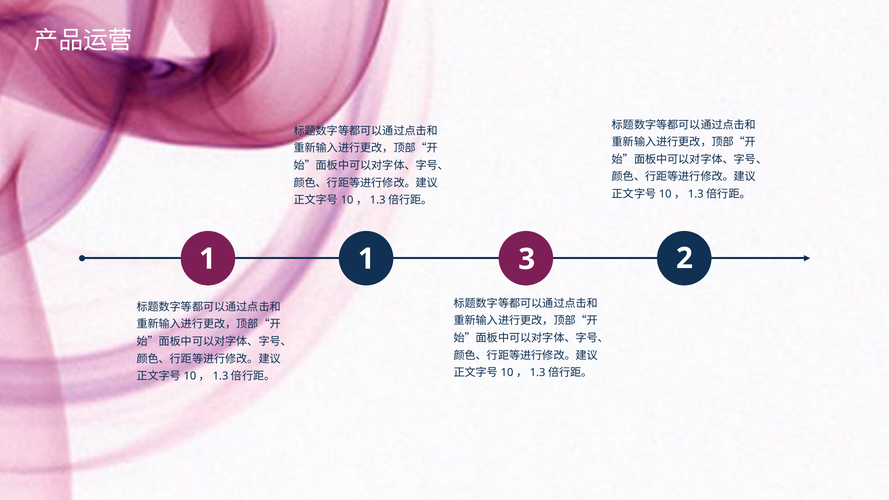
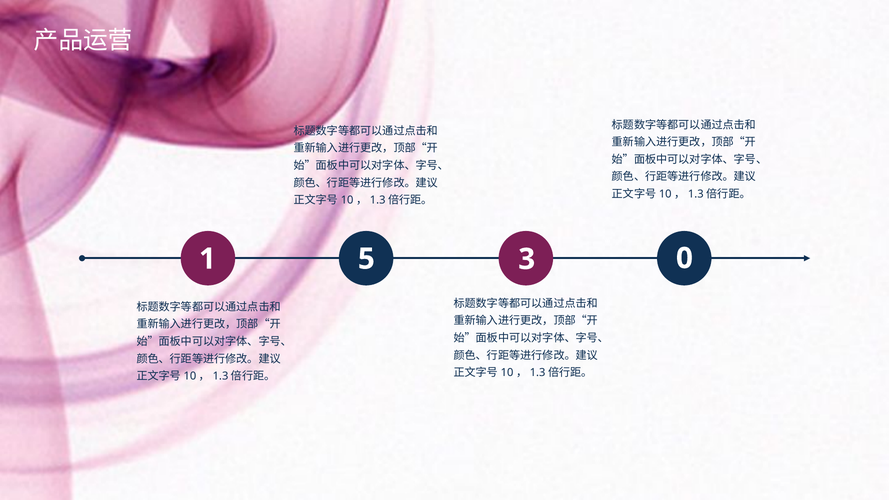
1 1: 1 -> 5 (366, 259)
2: 2 -> 0 (684, 258)
